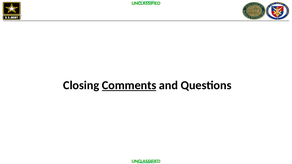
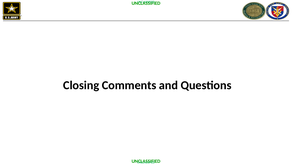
Comments underline: present -> none (129, 86)
